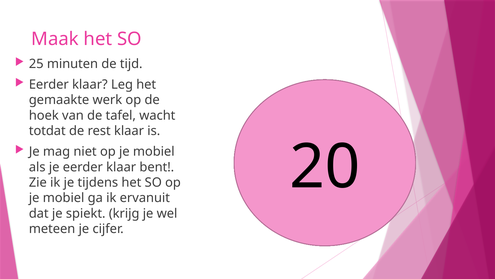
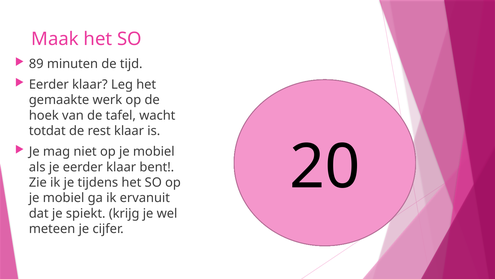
25: 25 -> 89 (36, 64)
